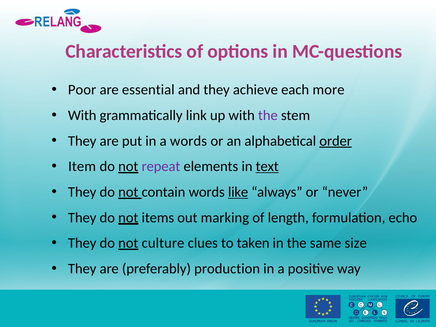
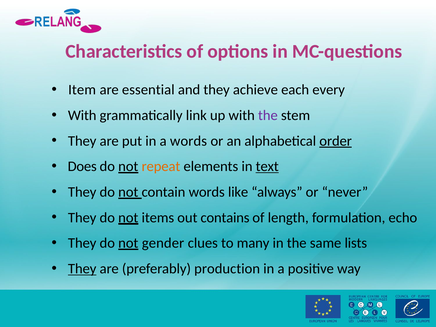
Poor: Poor -> Item (82, 90)
more: more -> every (329, 90)
Item: Item -> Does (82, 166)
repeat colour: purple -> orange (161, 166)
like underline: present -> none (238, 192)
marking: marking -> contains (225, 218)
culture: culture -> gender (163, 243)
taken: taken -> many (253, 243)
size: size -> lists (356, 243)
They underline: none -> present (82, 269)
